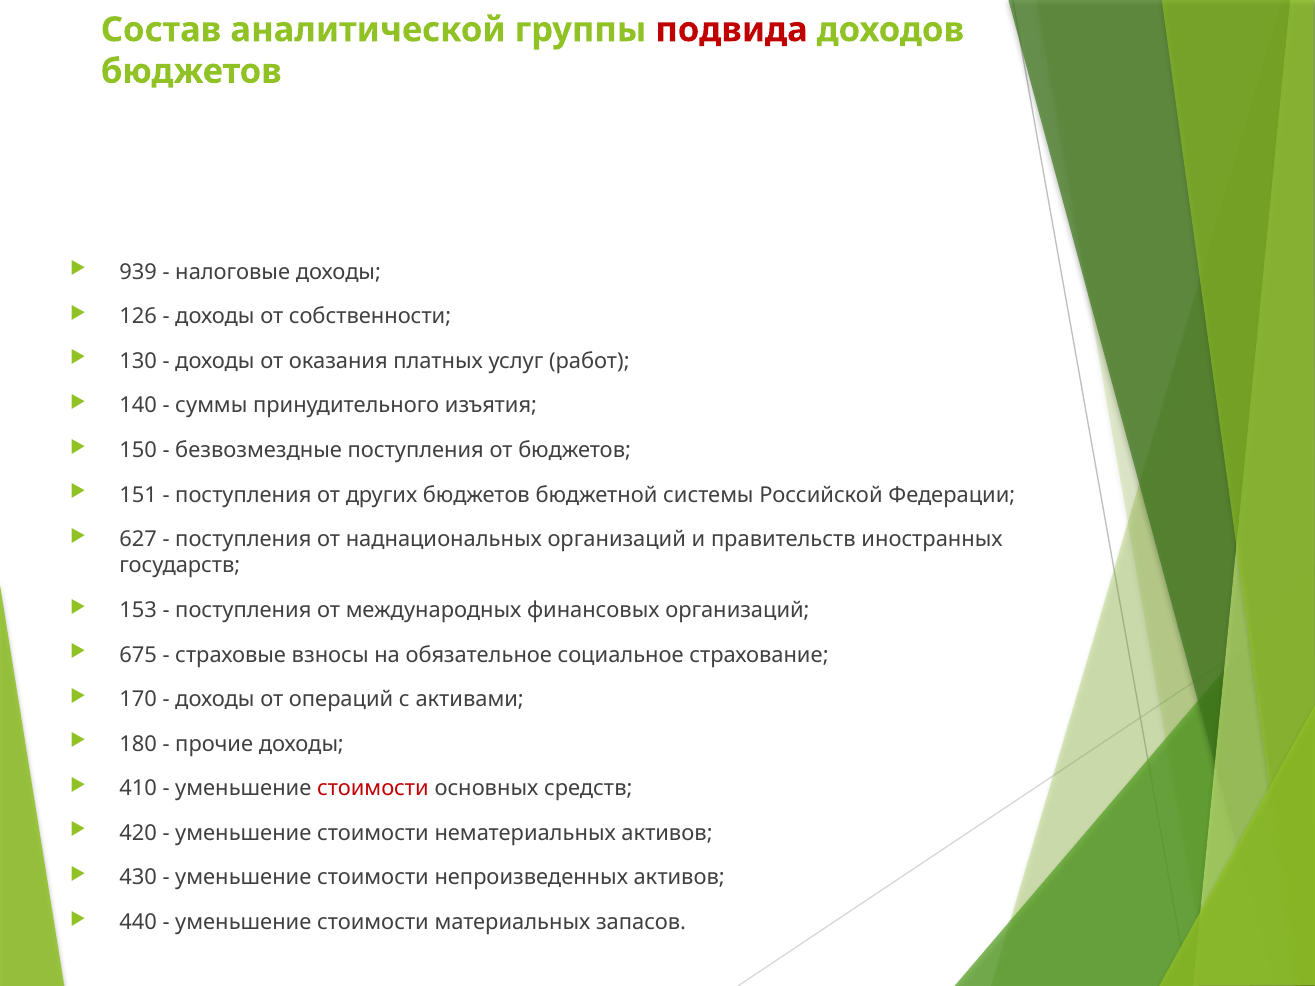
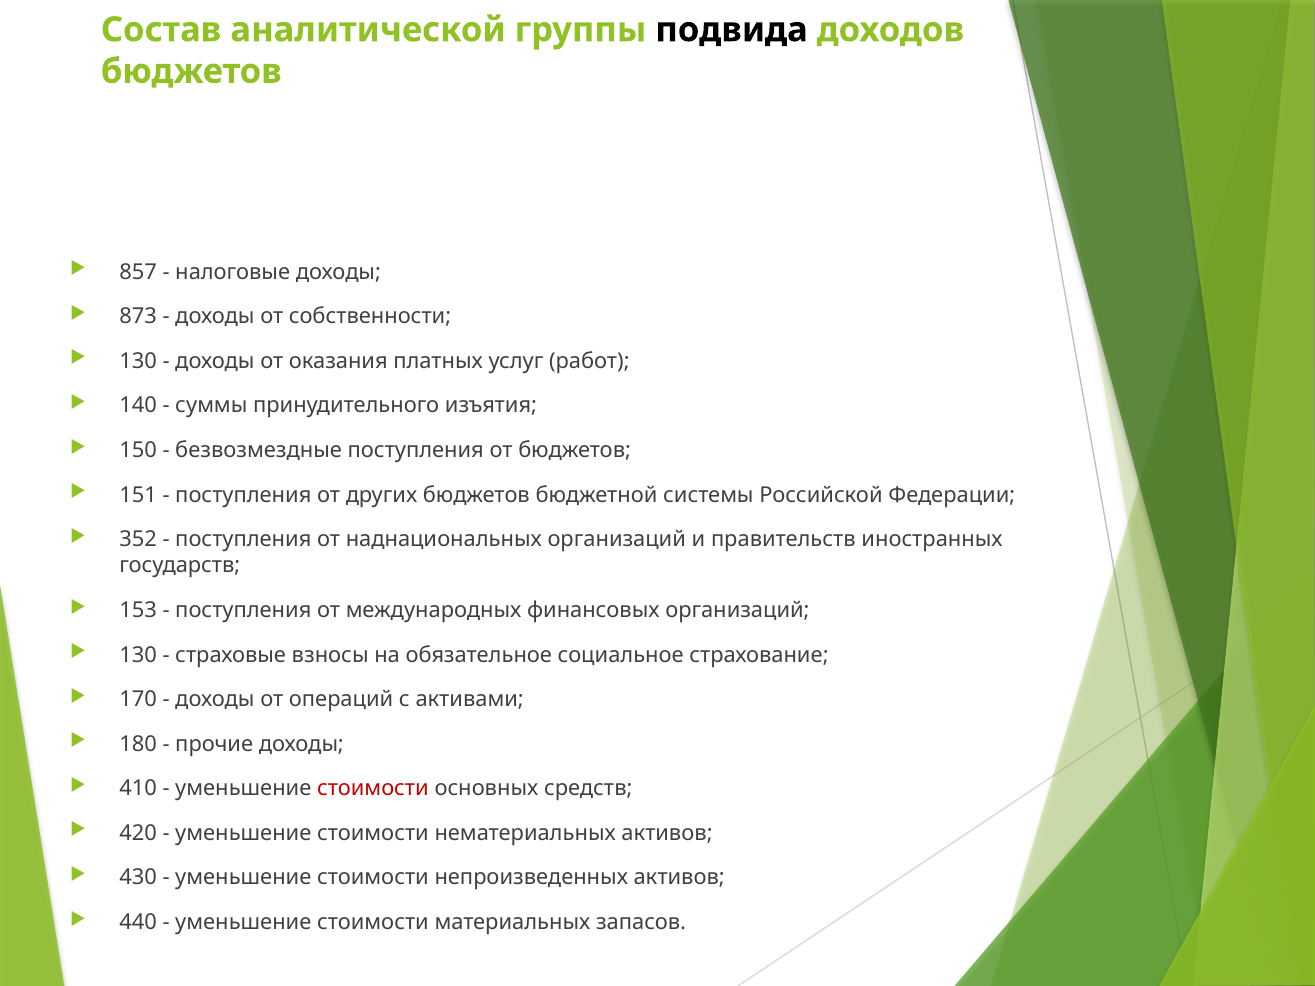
подвида colour: red -> black (732, 30)
939: 939 -> 857 (138, 272)
126: 126 -> 873 (138, 317)
627: 627 -> 352 (138, 540)
675: 675 -> 130 (138, 655)
